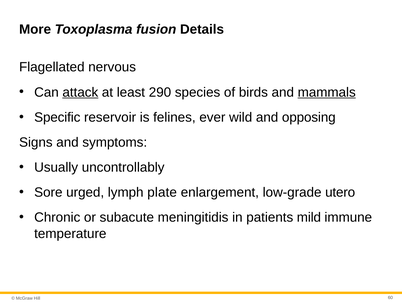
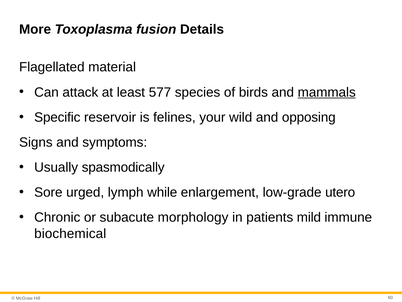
nervous: nervous -> material (112, 67)
attack underline: present -> none (80, 92)
290: 290 -> 577 (160, 92)
ever: ever -> your (212, 117)
uncontrollably: uncontrollably -> spasmodically (123, 167)
plate: plate -> while (162, 192)
meningitidis: meningitidis -> morphology (193, 217)
temperature: temperature -> biochemical (70, 233)
